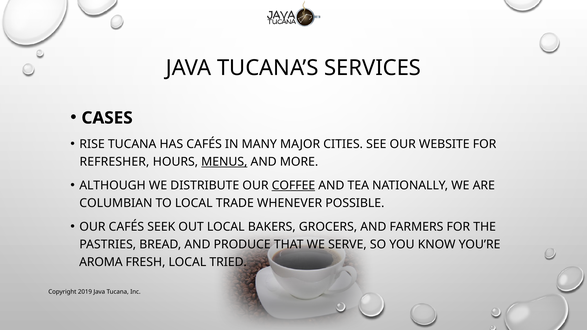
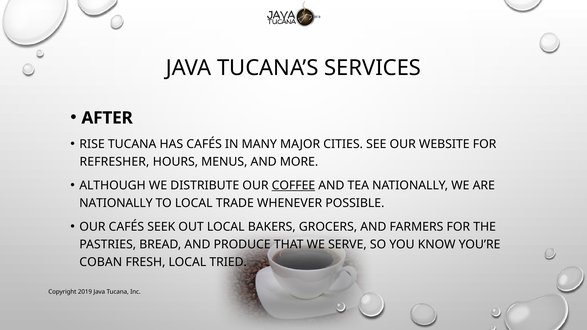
CASES: CASES -> AFTER (107, 118)
MENUS underline: present -> none (224, 162)
COLUMBIAN: COLUMBIAN -> NATIONALLY (116, 203)
AROMA: AROMA -> COBAN (101, 262)
